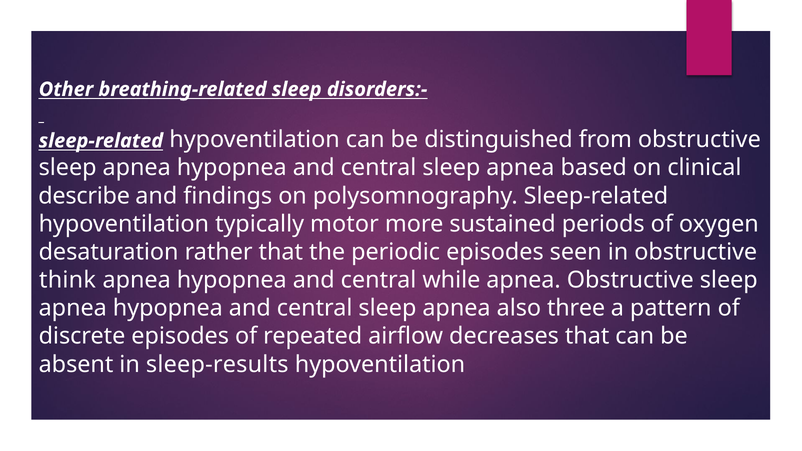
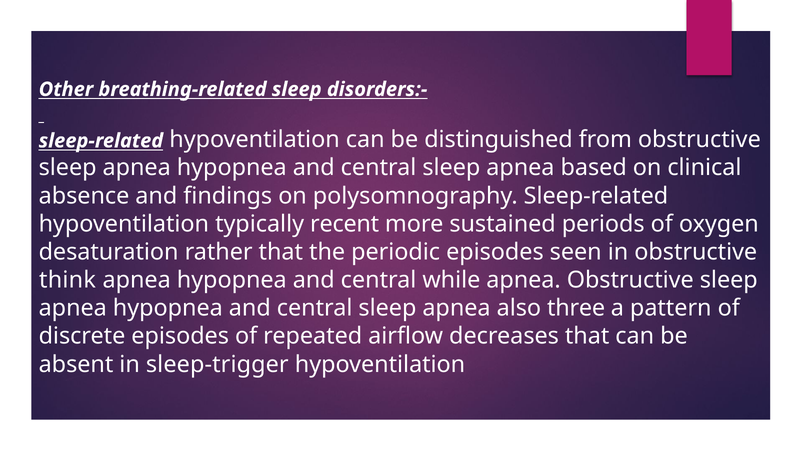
describe: describe -> absence (84, 196)
motor: motor -> recent (345, 224)
sleep-results: sleep-results -> sleep-trigger (217, 364)
